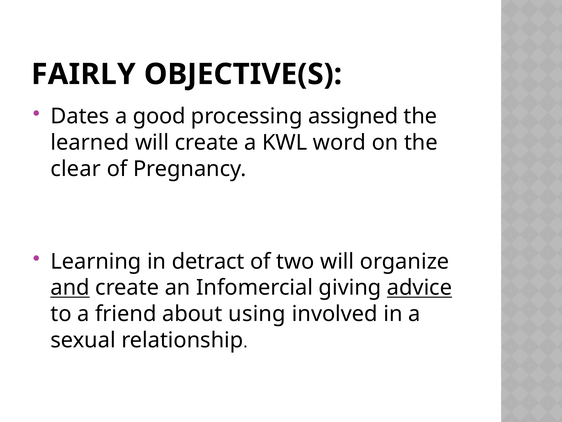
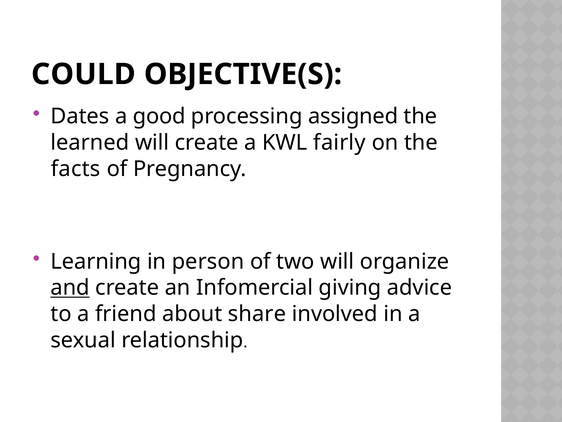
FAIRLY: FAIRLY -> COULD (83, 74)
word: word -> fairly (339, 142)
clear: clear -> facts (76, 169)
detract: detract -> person (208, 261)
advice underline: present -> none (420, 287)
using: using -> share (257, 314)
